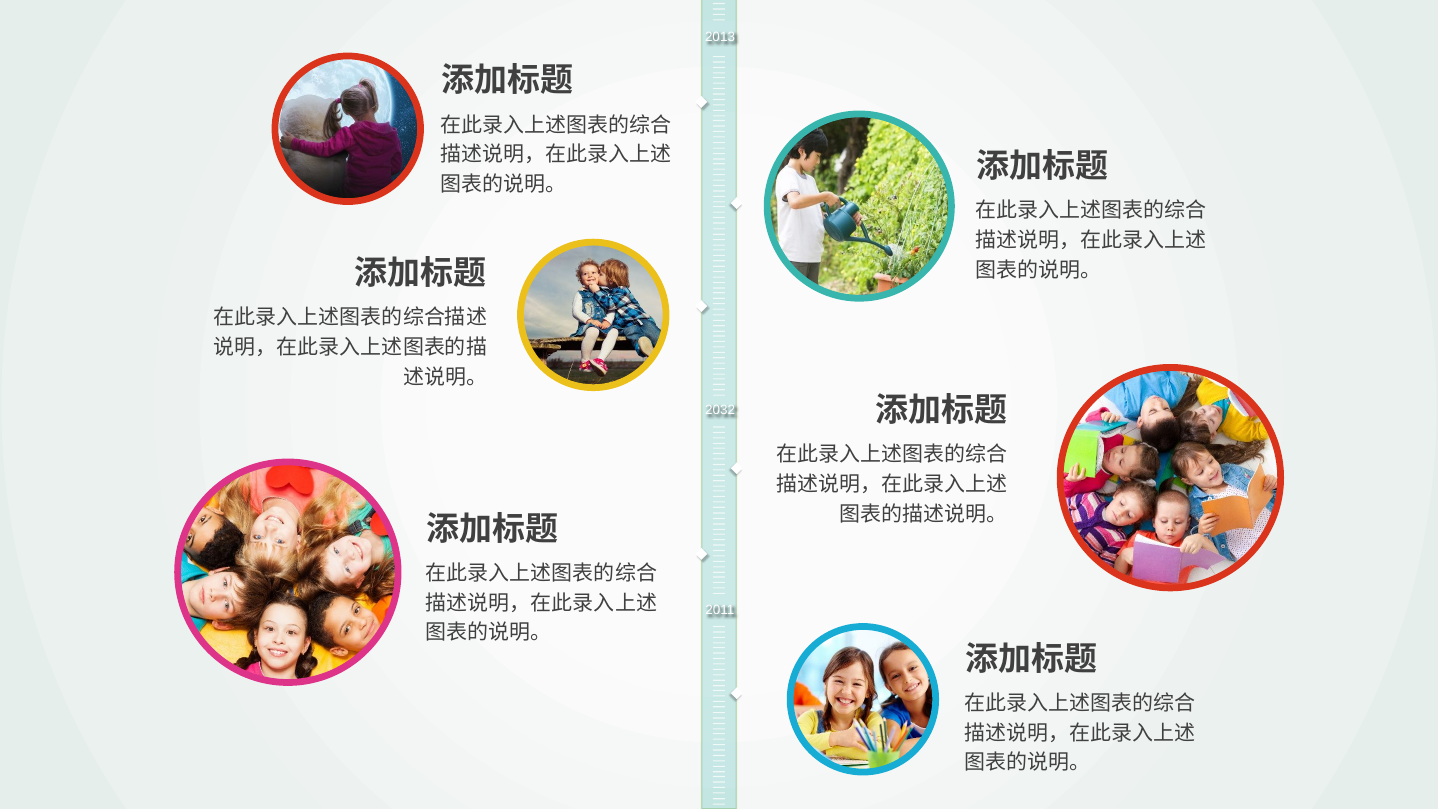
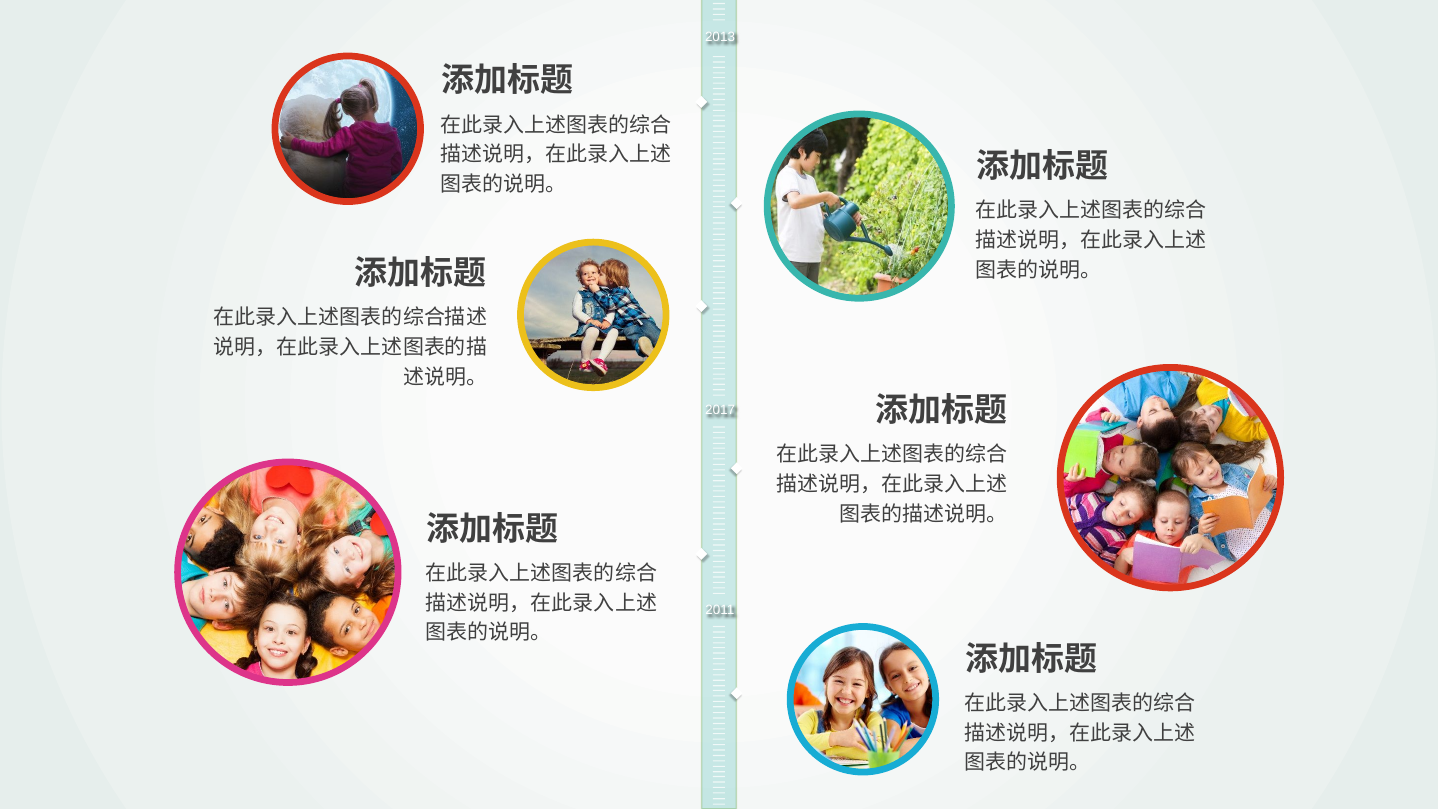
2032: 2032 -> 2017 (720, 410)
